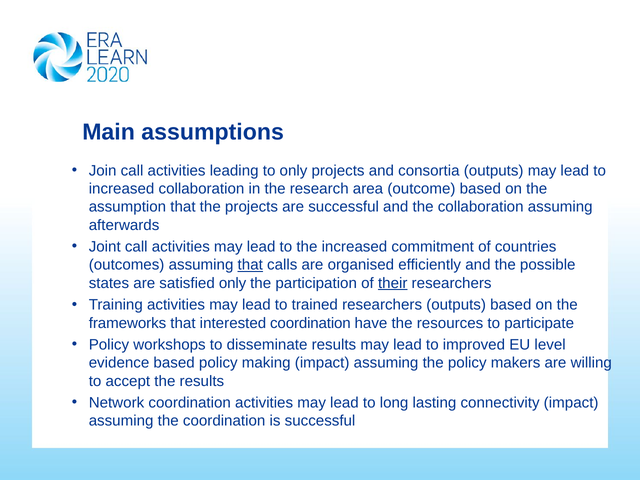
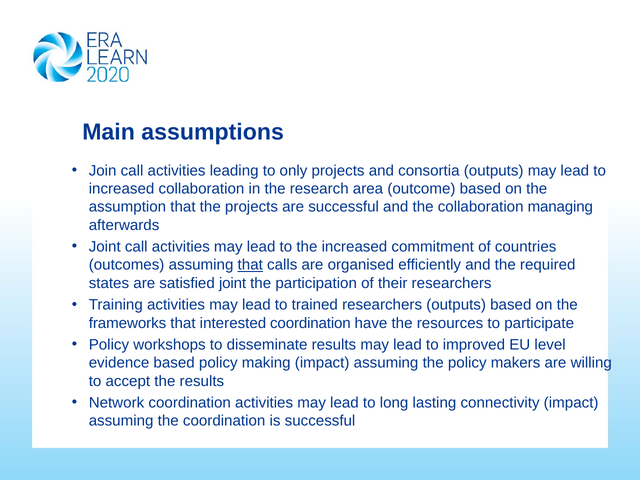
collaboration assuming: assuming -> managing (560, 207)
possible: possible -> required (548, 265)
satisfied only: only -> joint (233, 283)
their underline: present -> none (393, 283)
